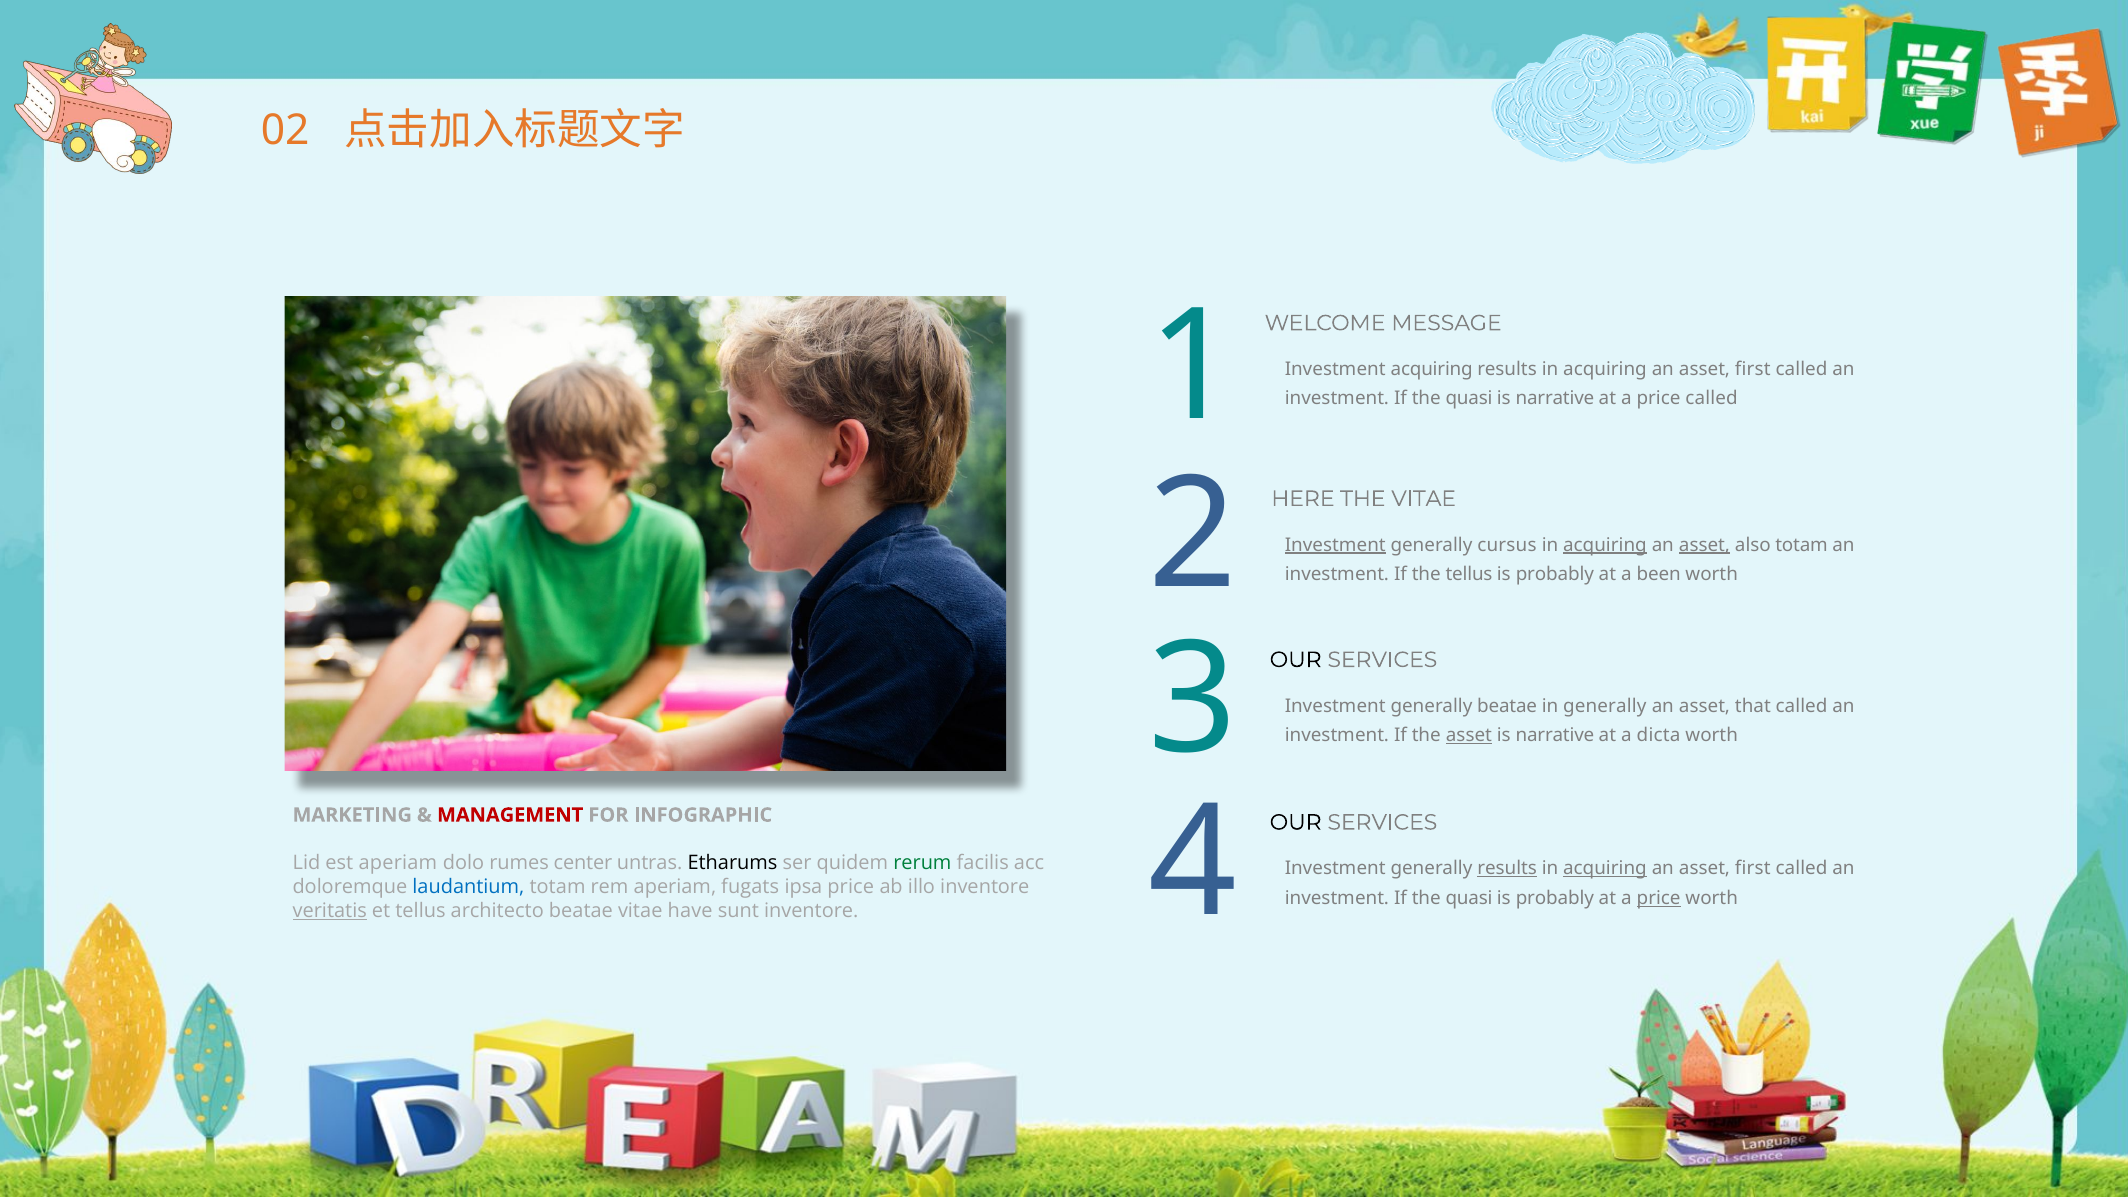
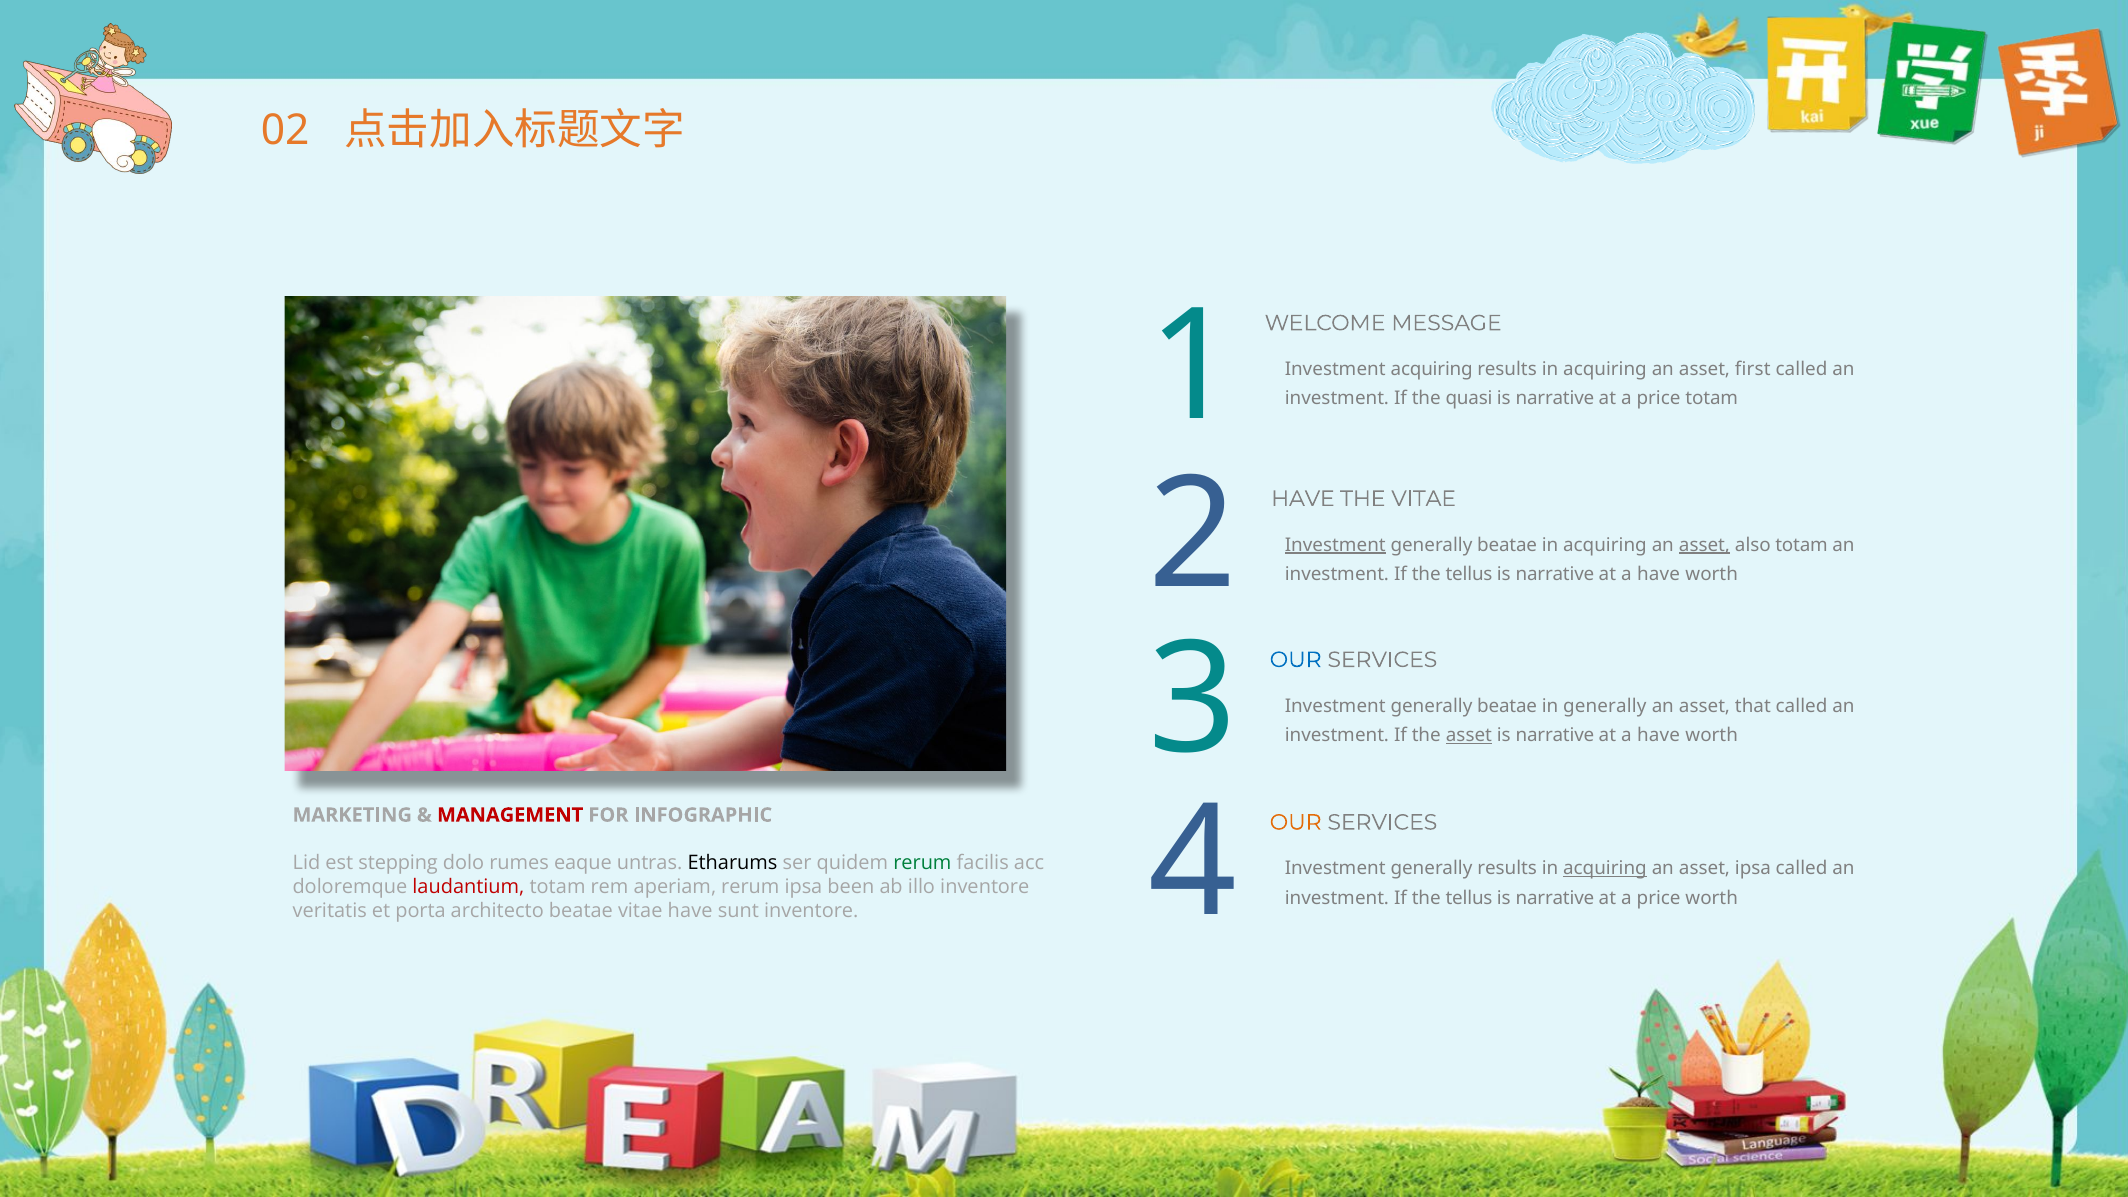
price called: called -> totam (1712, 399)
HERE: HERE -> HAVE (1303, 499)
cursus: cursus -> beatae (1507, 545)
acquiring underline: present -> none (1605, 545)
probably: probably -> narrative (1555, 574)
been: been -> have (1659, 574)
OUR colour: black -> blue (1296, 660)
dicta: dicta -> have (1659, 735)
OUR colour: black -> orange (1296, 822)
est aperiam: aperiam -> stepping (398, 863)
center: center -> eaque (583, 863)
results underline: present -> none (1507, 869)
first: first -> ipsa (1753, 869)
laudantium colour: blue -> red (468, 887)
aperiam fugats: fugats -> rerum (750, 887)
ipsa price: price -> been (851, 887)
quasi: quasi -> tellus (1469, 898)
probably: probably -> narrative (1555, 898)
price underline: present -> none (1659, 898)
veritatis underline: present -> none (330, 911)
et tellus: tellus -> porta (421, 911)
